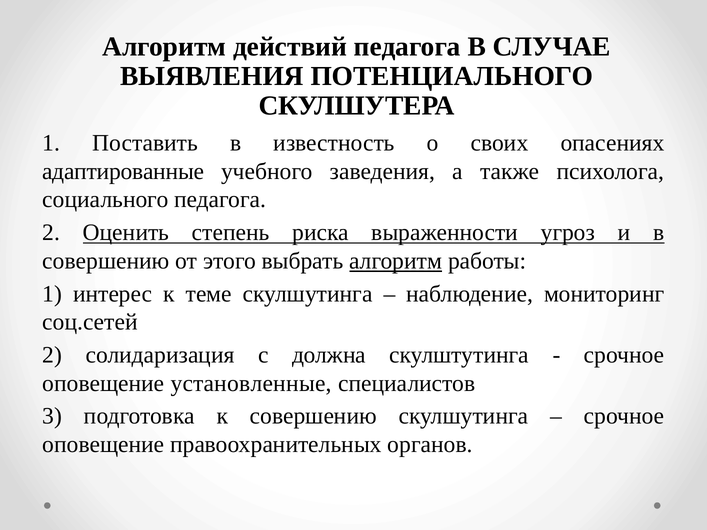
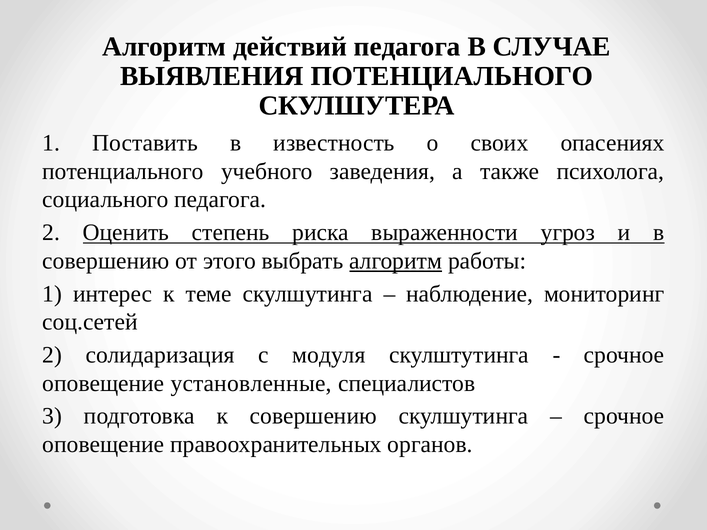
адаптированные: адаптированные -> потенциального (123, 171)
должна: должна -> модуля (329, 355)
